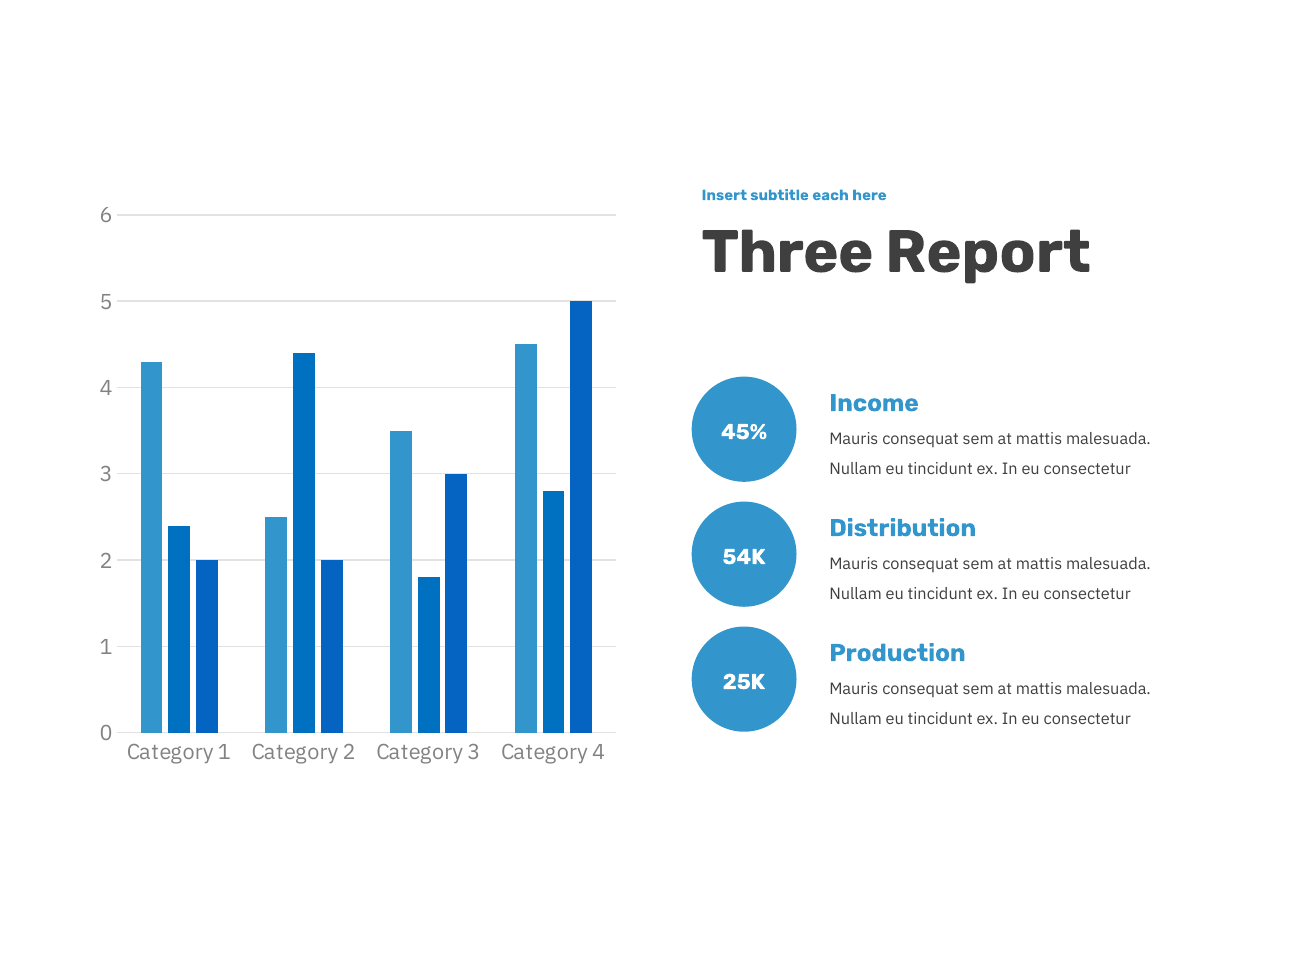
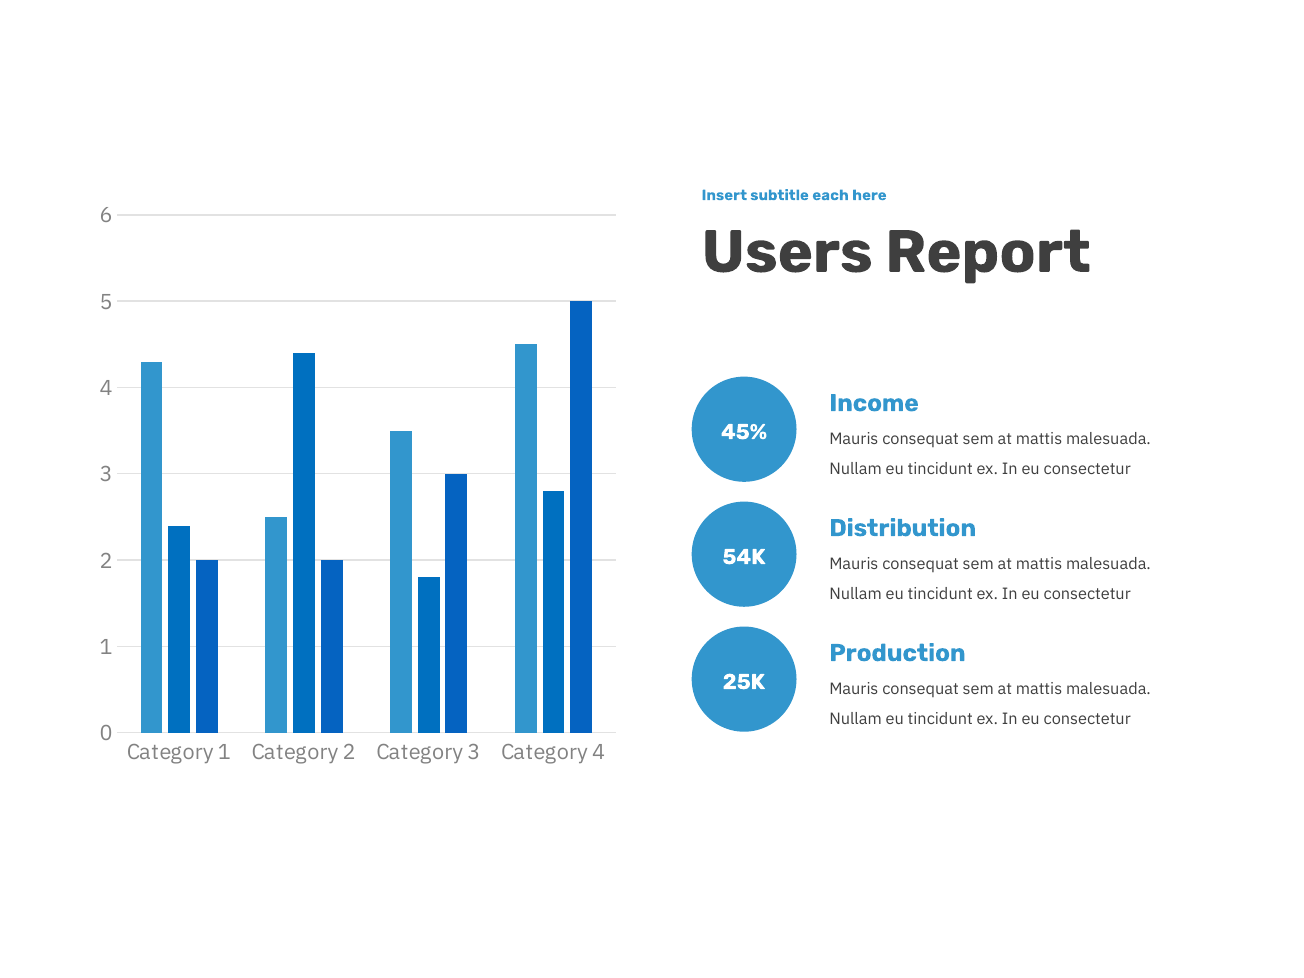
Three: Three -> Users (787, 252)
